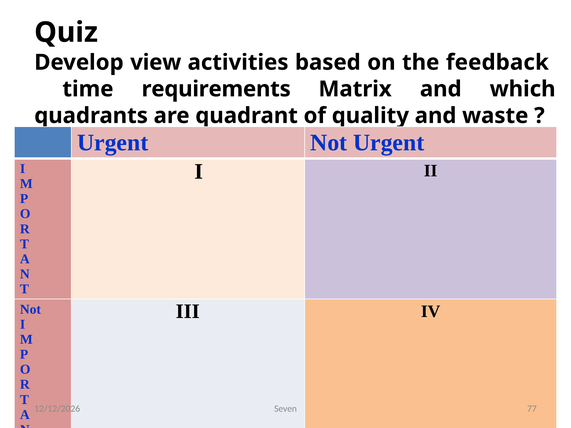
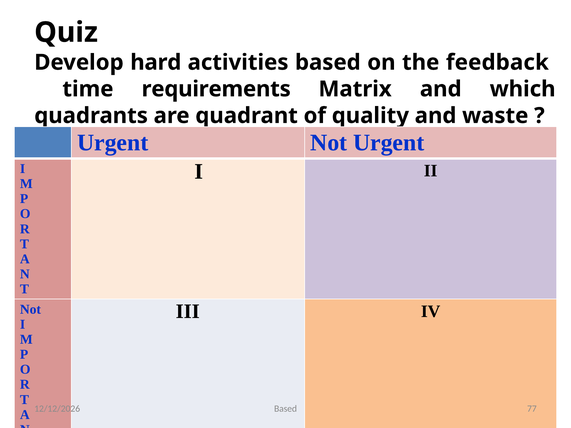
view: view -> hard (156, 62)
Seven: Seven -> Based (286, 409)
